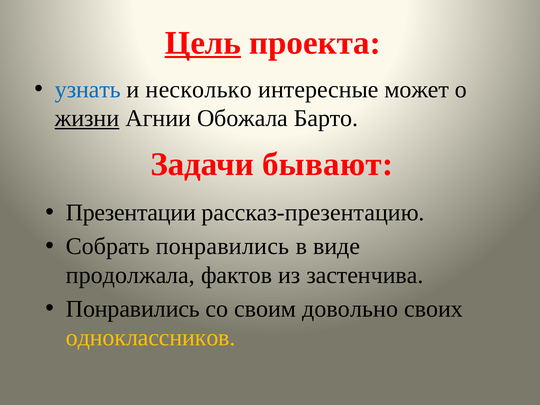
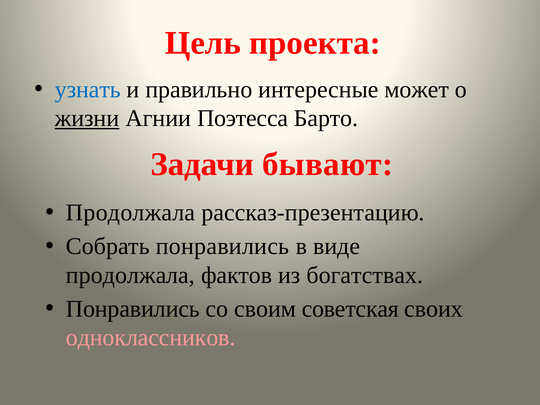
Цель underline: present -> none (203, 43)
несколько: несколько -> правильно (199, 89)
Обожала: Обожала -> Поэтесса (243, 118)
Презентации: Презентации -> Продолжала (131, 213)
застенчива: застенчива -> богатствах (365, 275)
довольно: довольно -> советская (350, 309)
одноклассников colour: yellow -> pink (151, 338)
